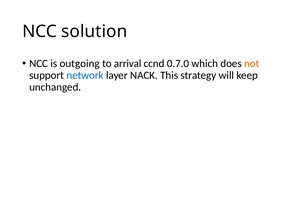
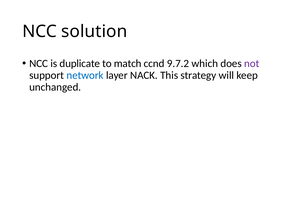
outgoing: outgoing -> duplicate (80, 64)
arrival: arrival -> match (128, 64)
0.7.0: 0.7.0 -> 9.7.2 (178, 64)
not colour: orange -> purple (252, 64)
